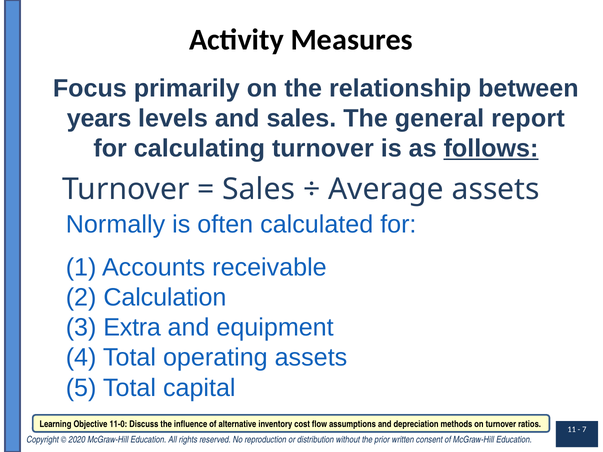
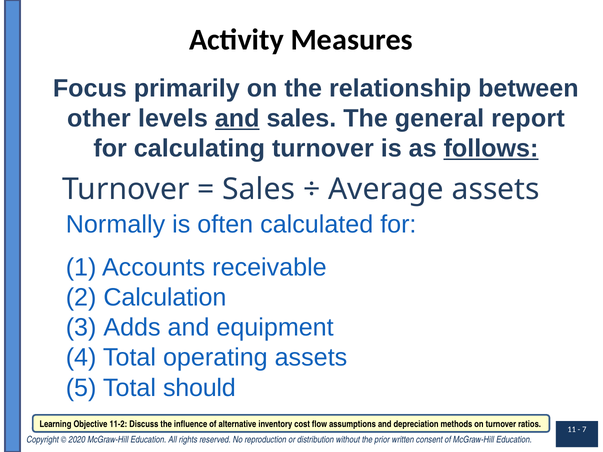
years: years -> other (99, 119)
and underline: none -> present (237, 119)
Extra: Extra -> Adds (132, 328)
capital: capital -> should (199, 388)
11-0: 11-0 -> 11-2 (118, 424)
